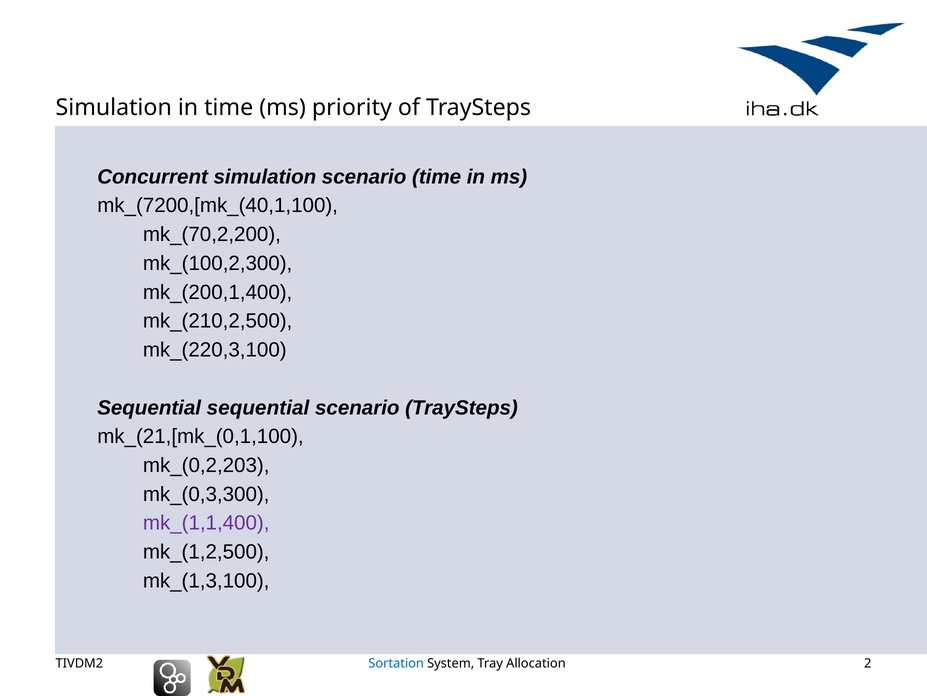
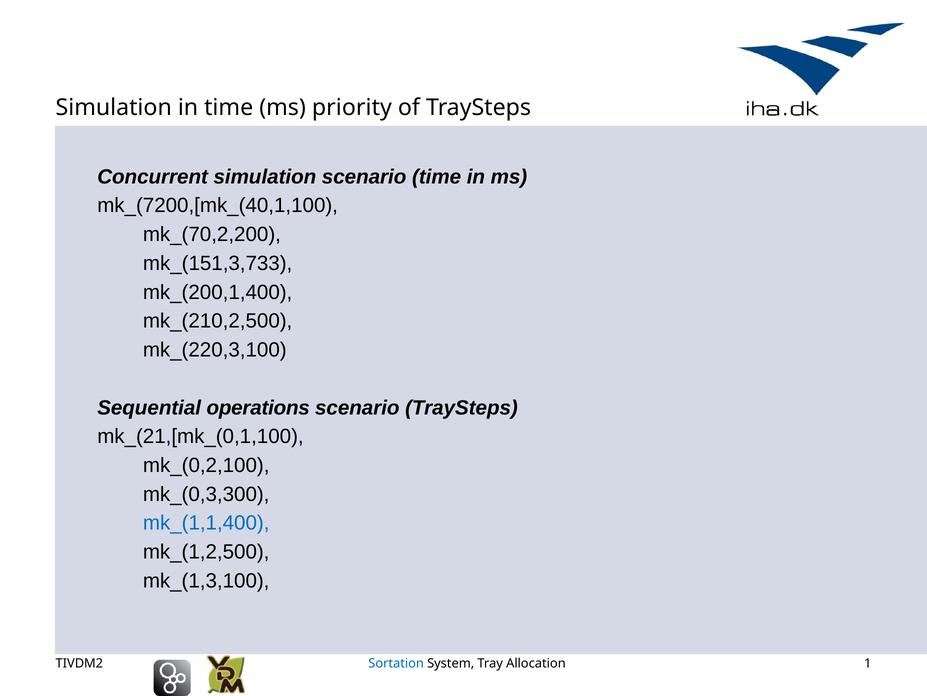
mk_(100,2,300: mk_(100,2,300 -> mk_(151,3,733 (218, 263)
Sequential sequential: sequential -> operations (258, 407)
mk_(0,2,203: mk_(0,2,203 -> mk_(0,2,100 (206, 465)
mk_(1,1,400 colour: purple -> blue (206, 523)
2: 2 -> 1 (868, 663)
